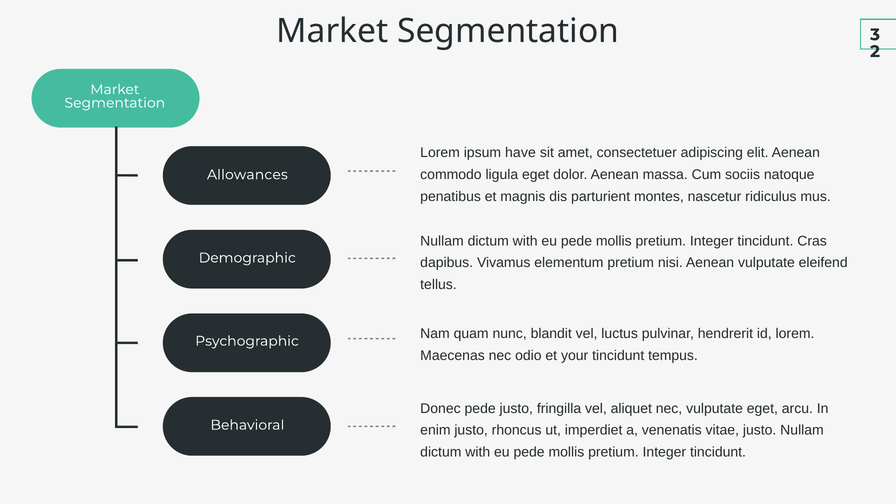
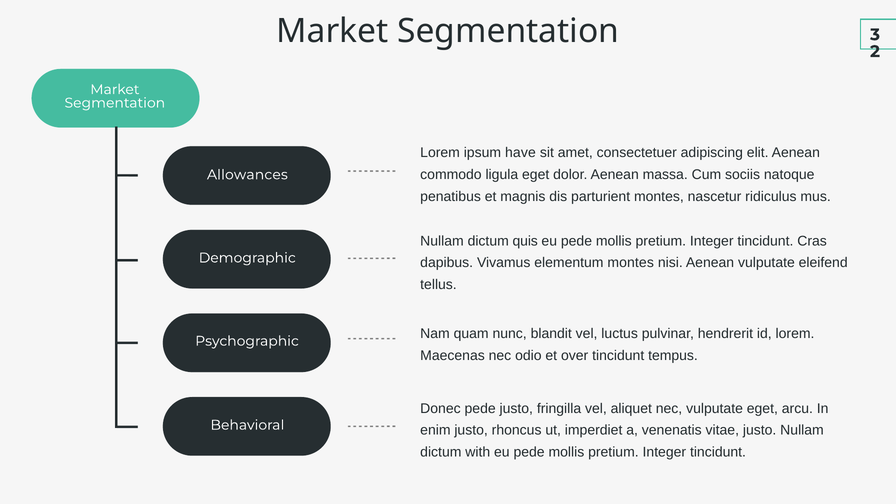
with: with -> quis (525, 241)
elementum pretium: pretium -> montes (631, 263)
your: your -> over (575, 356)
